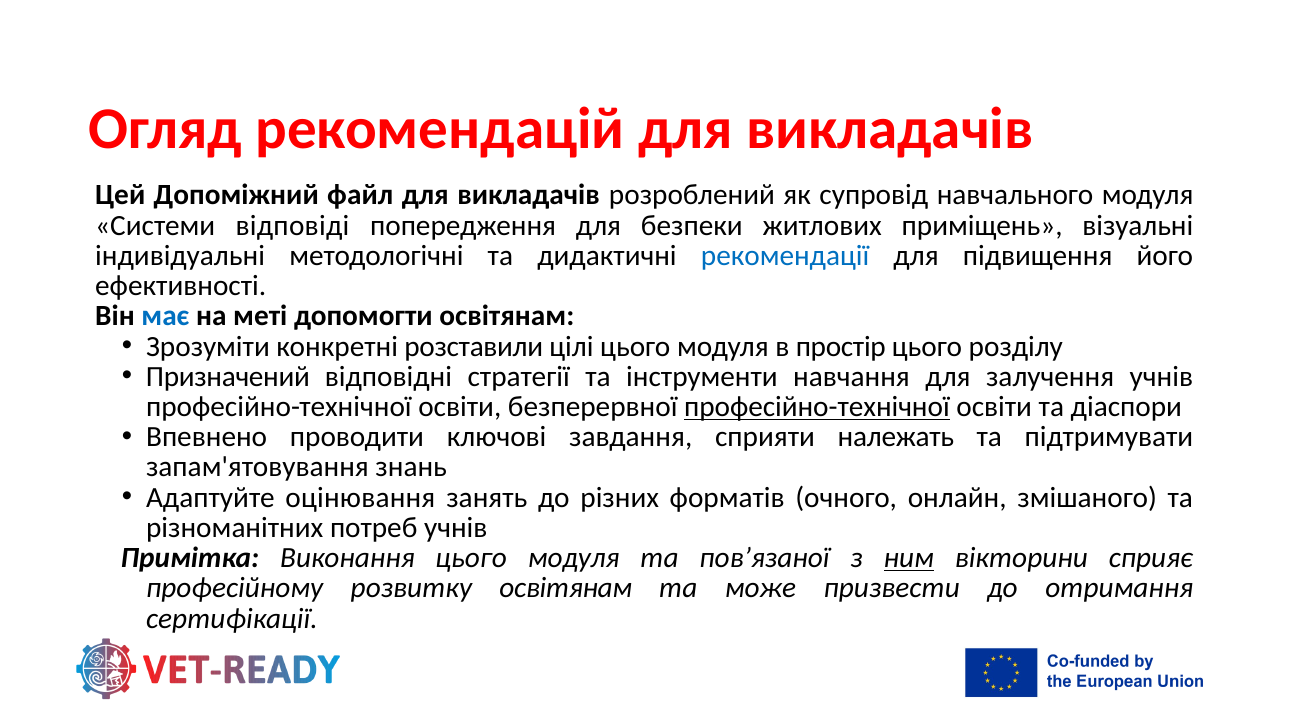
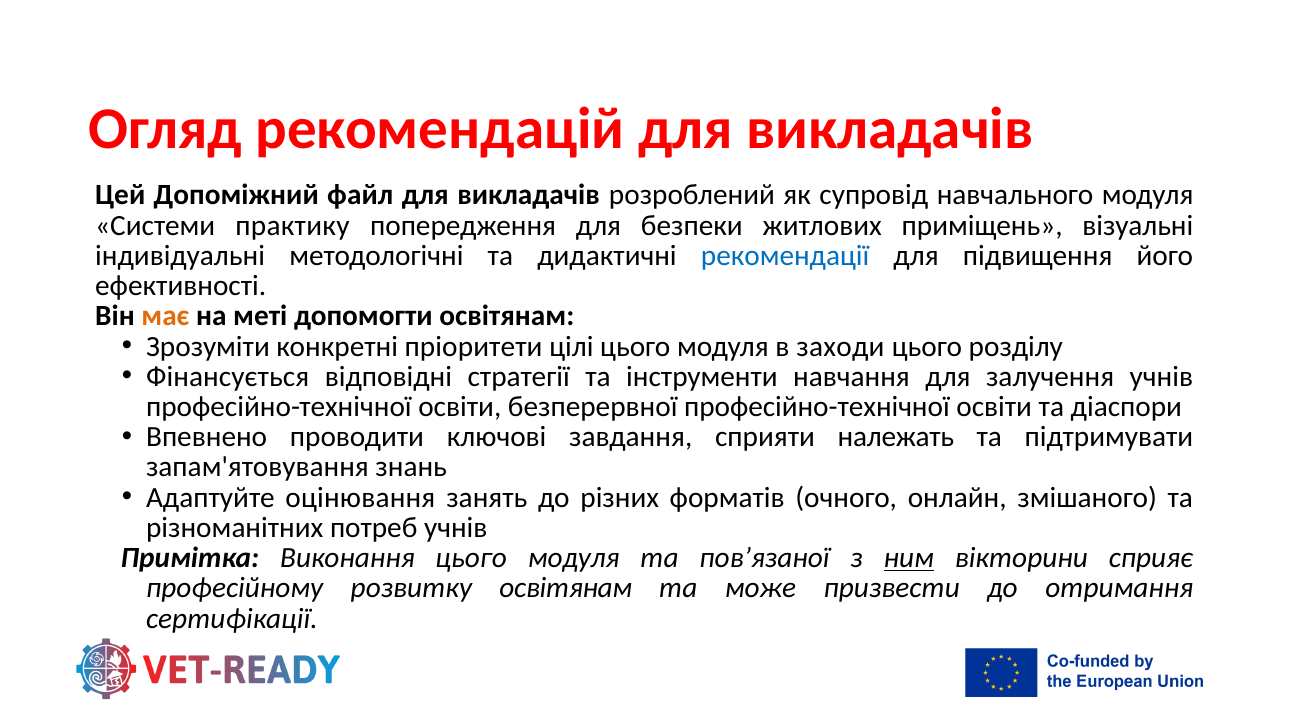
відповіді: відповіді -> практику (292, 226)
має colour: blue -> orange (165, 316)
розставили: розставили -> пріоритети (474, 346)
простір: простір -> заходи (840, 346)
Призначений: Призначений -> Фінансується (228, 377)
професійно-технічної underline: present -> none (817, 407)
